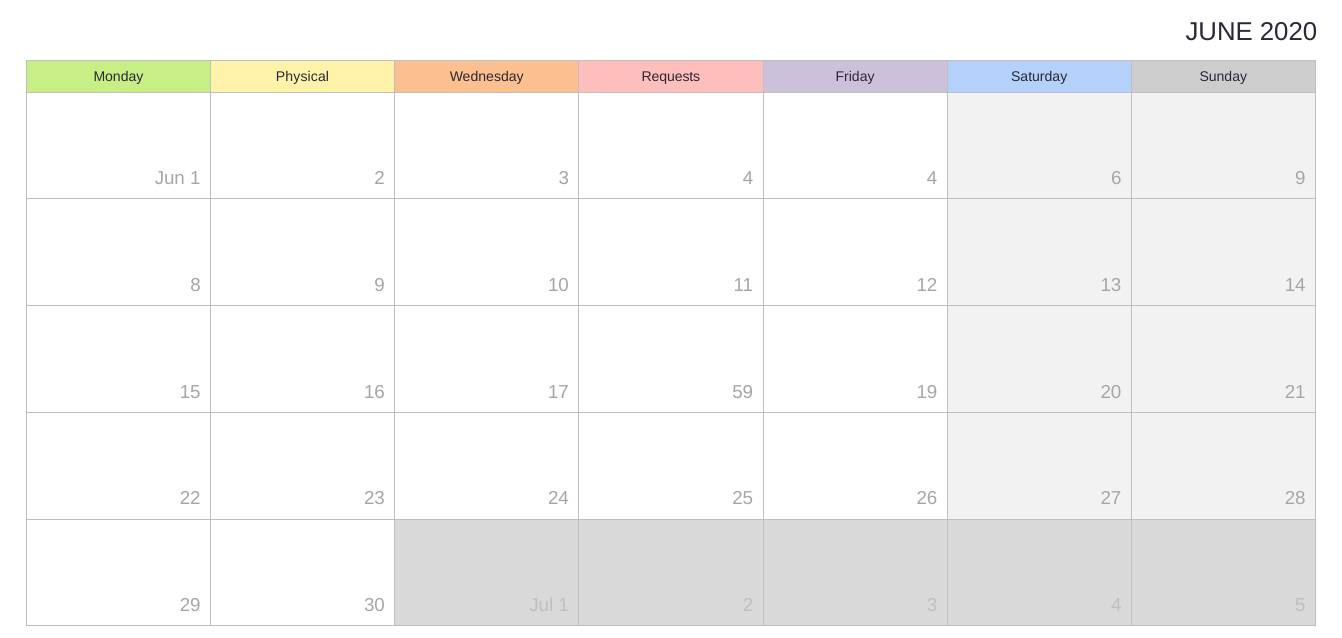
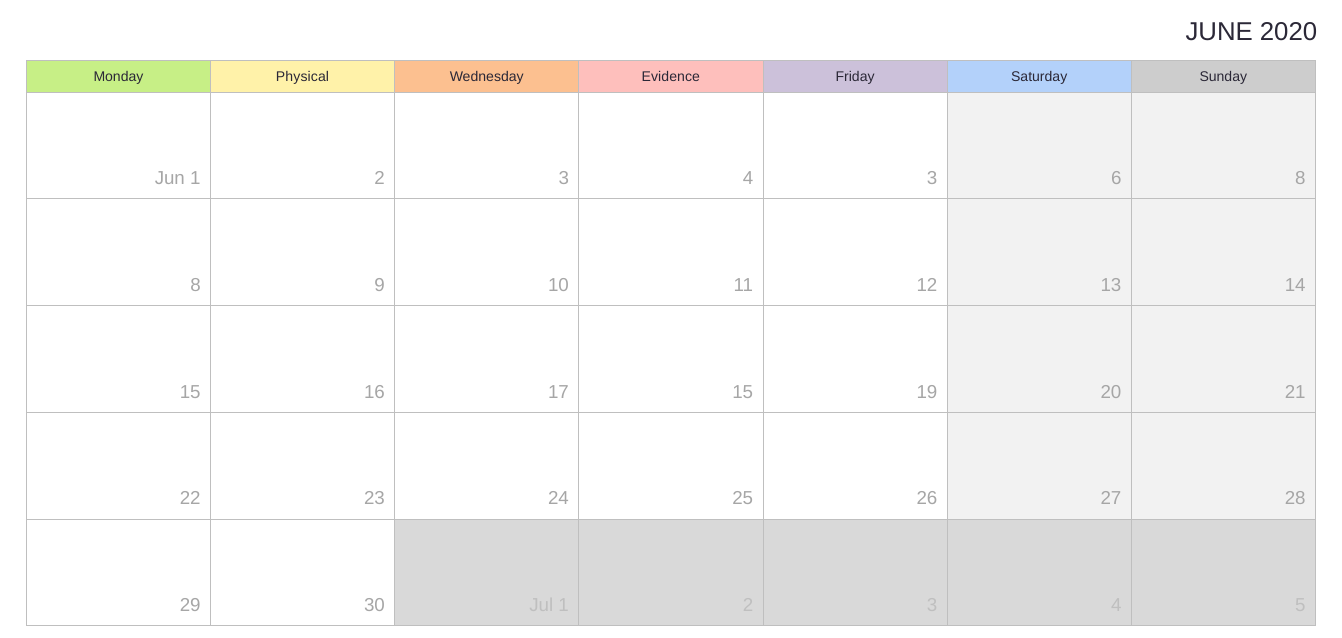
Requests: Requests -> Evidence (671, 77)
4 4: 4 -> 3 (932, 179)
6 9: 9 -> 8 (1300, 179)
17 59: 59 -> 15 (743, 392)
